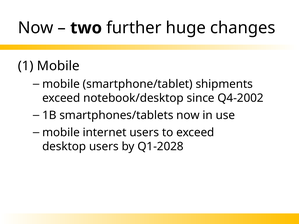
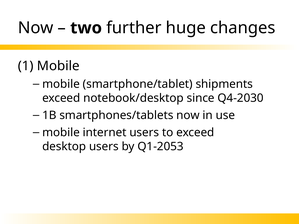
Q4-2002: Q4-2002 -> Q4-2030 (241, 98)
Q1-2028: Q1-2028 -> Q1-2053 (161, 147)
